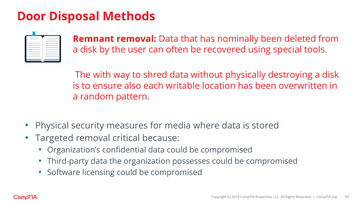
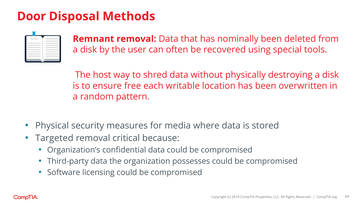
with: with -> host (102, 75)
also: also -> free (133, 86)
